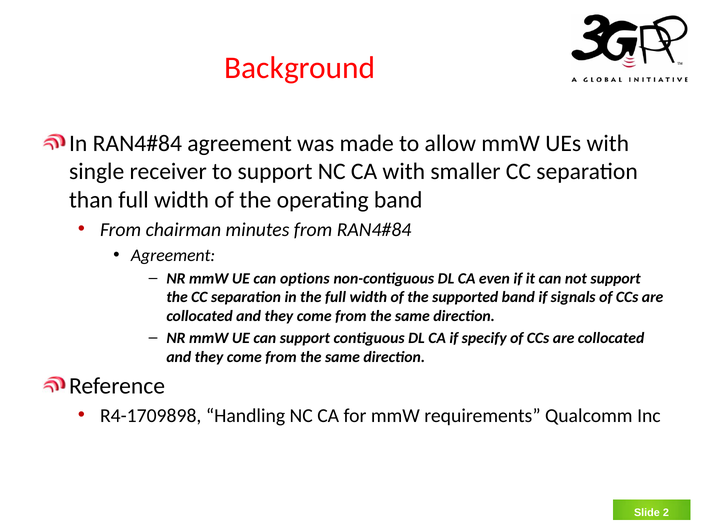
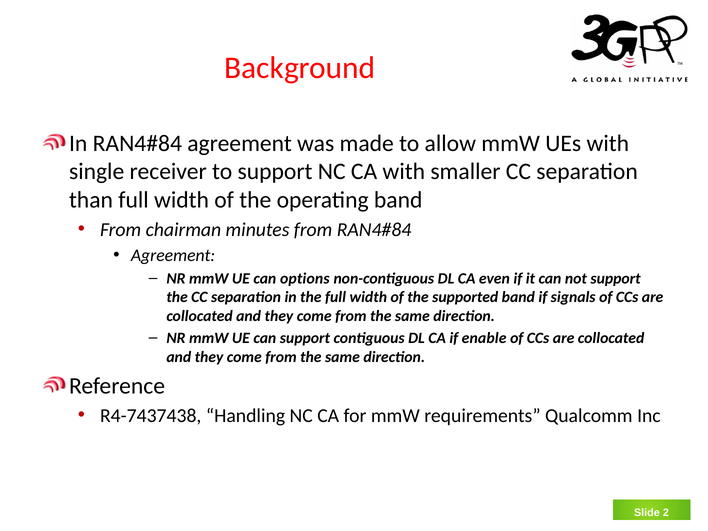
specify: specify -> enable (484, 338)
R4-1709898: R4-1709898 -> R4-7437438 (151, 416)
